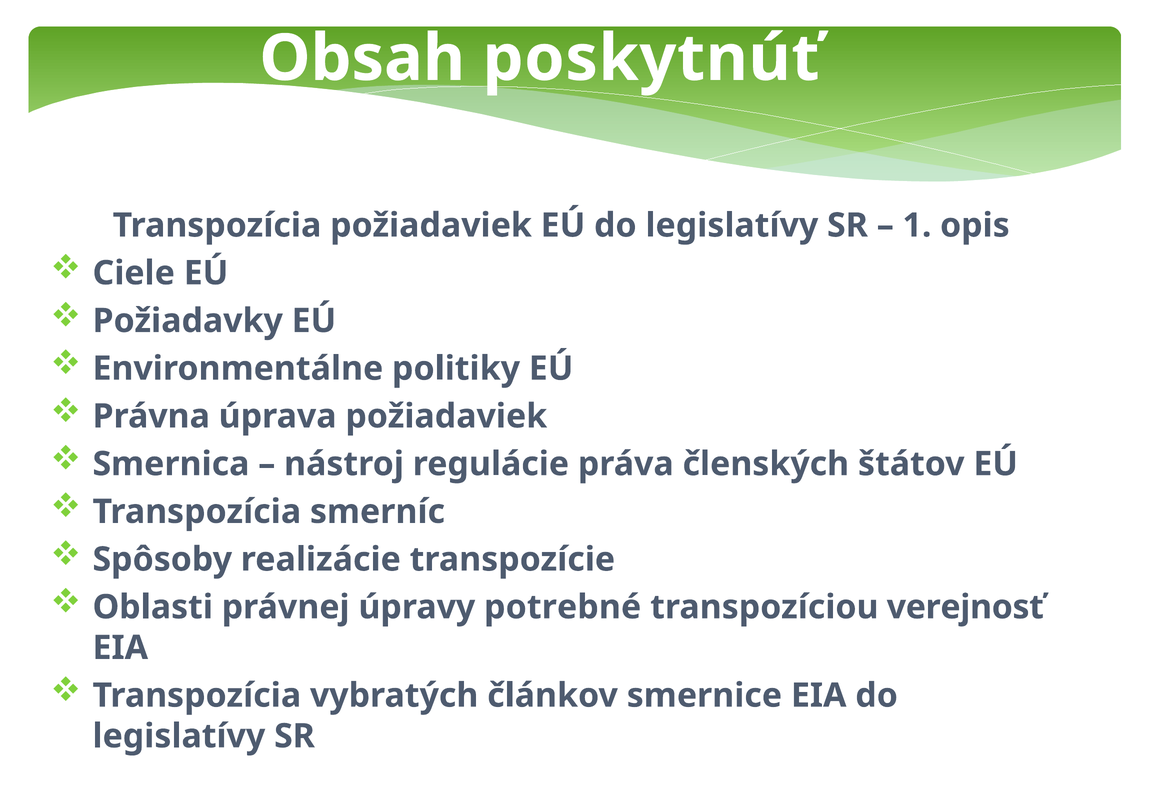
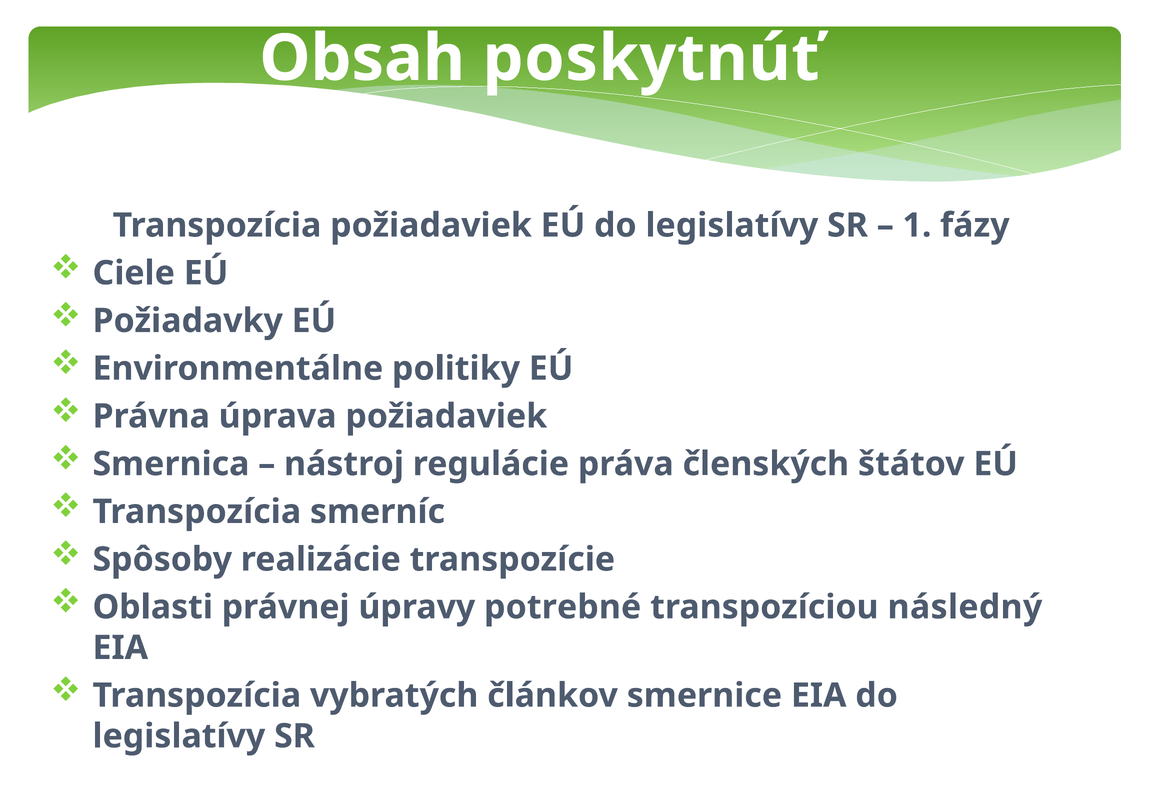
opis: opis -> fázy (975, 225)
verejnosť: verejnosť -> následný (965, 607)
